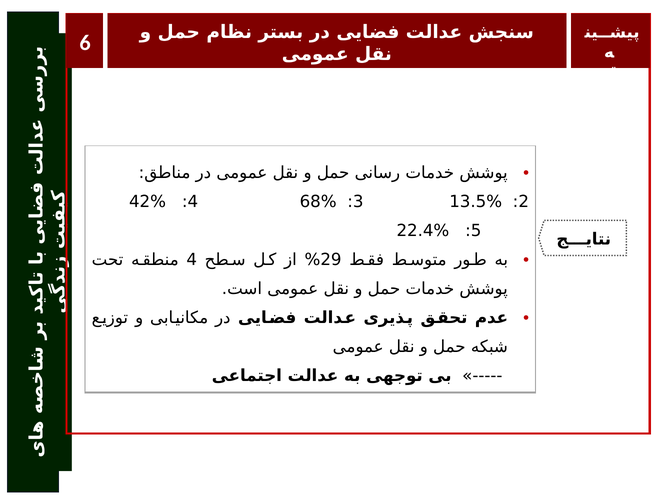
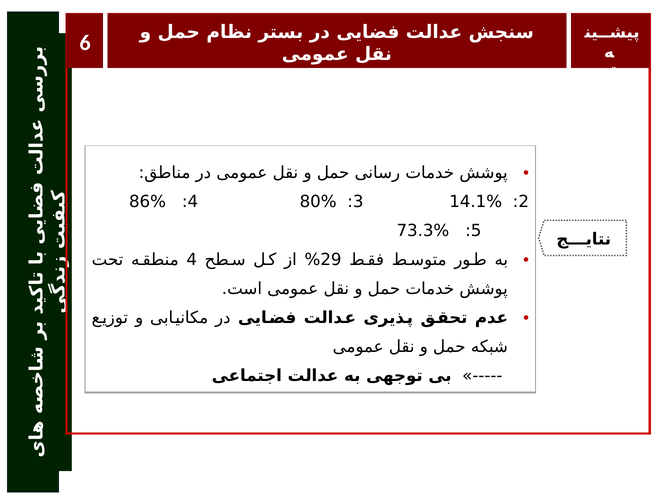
42%: 42% -> 86% (147, 202)
68%: 68% -> 80% (318, 202)
13.5%: 13.5% -> 14.1% (476, 202)
22.4%: 22.4% -> 73.3% (423, 231)
